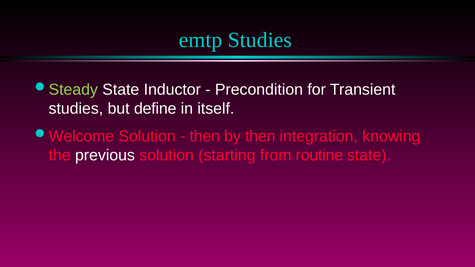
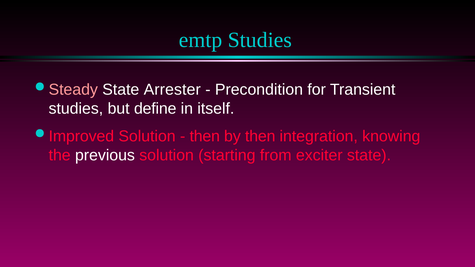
Steady colour: light green -> pink (73, 90)
Inductor: Inductor -> Arrester (172, 90)
Welcome: Welcome -> Improved (81, 136)
routine: routine -> exciter (319, 155)
